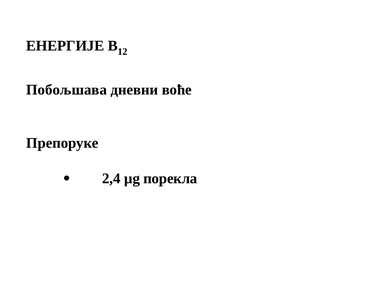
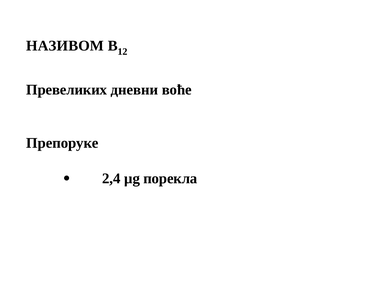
ЕНЕРГИЈЕ: ЕНЕРГИЈЕ -> НАЗИВОМ (65, 46)
Побољшава: Побољшава -> Превеликих (67, 90)
